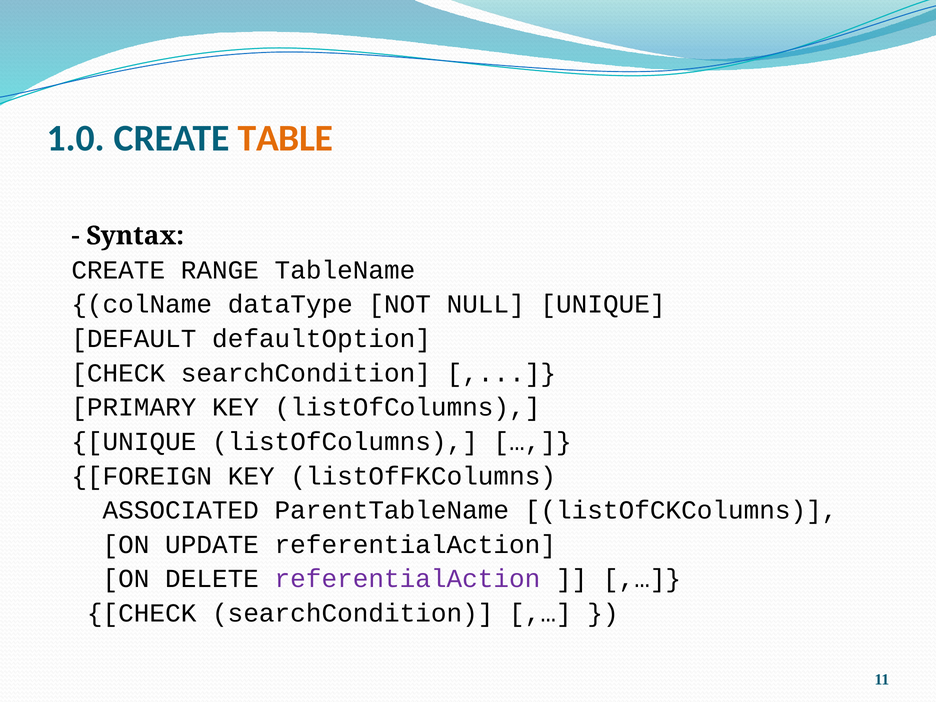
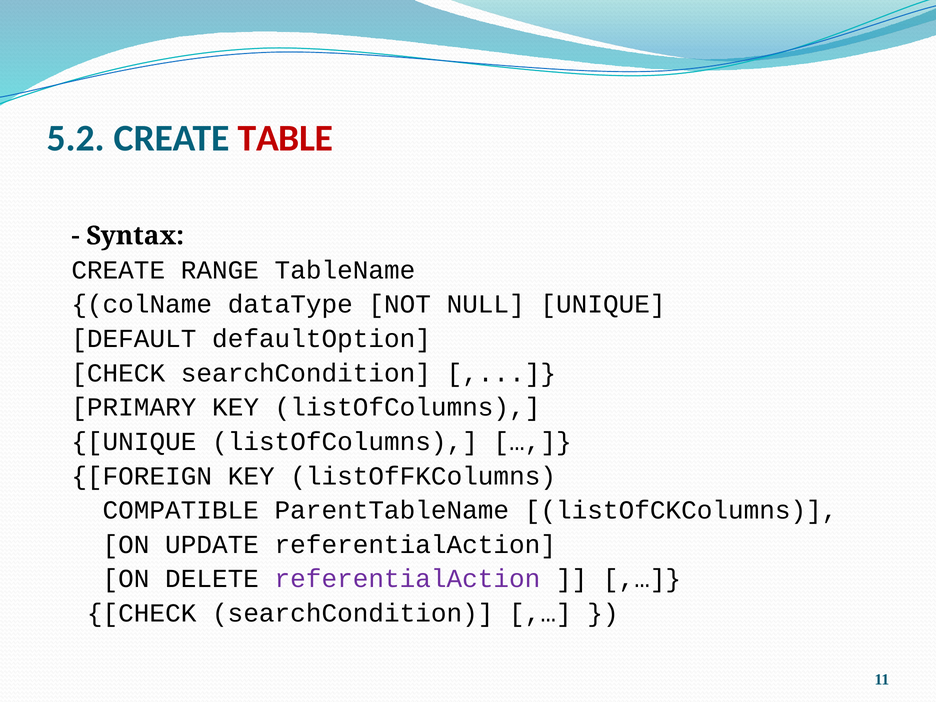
1.0: 1.0 -> 5.2 (76, 138)
TABLE colour: orange -> red (285, 138)
ASSOCIATED: ASSOCIATED -> COMPATIBLE (181, 510)
